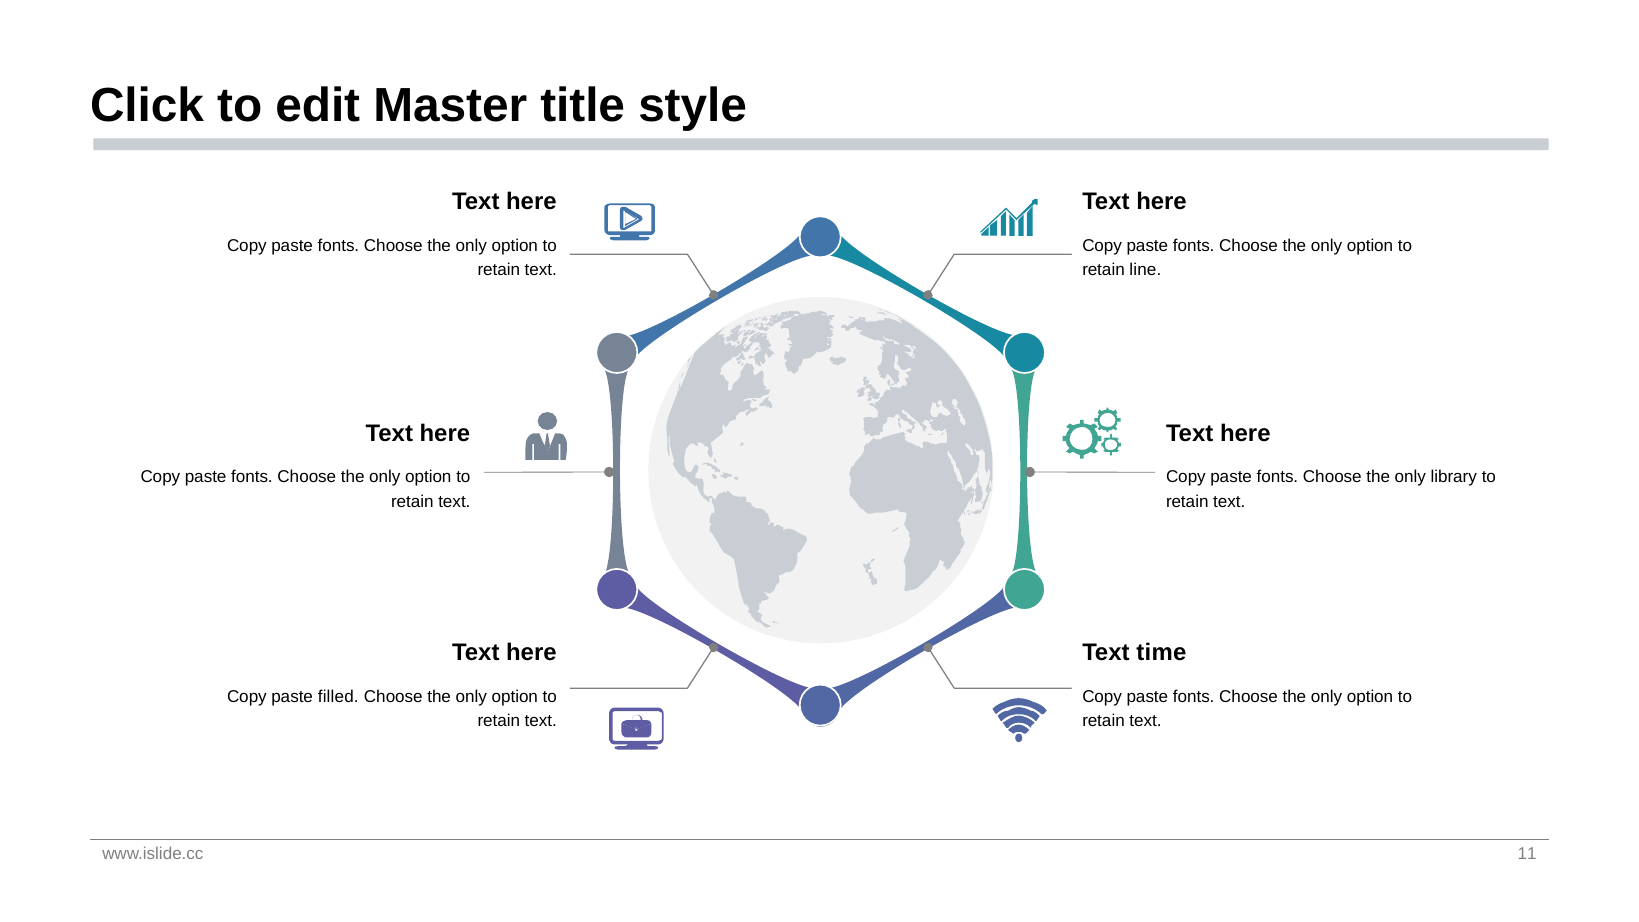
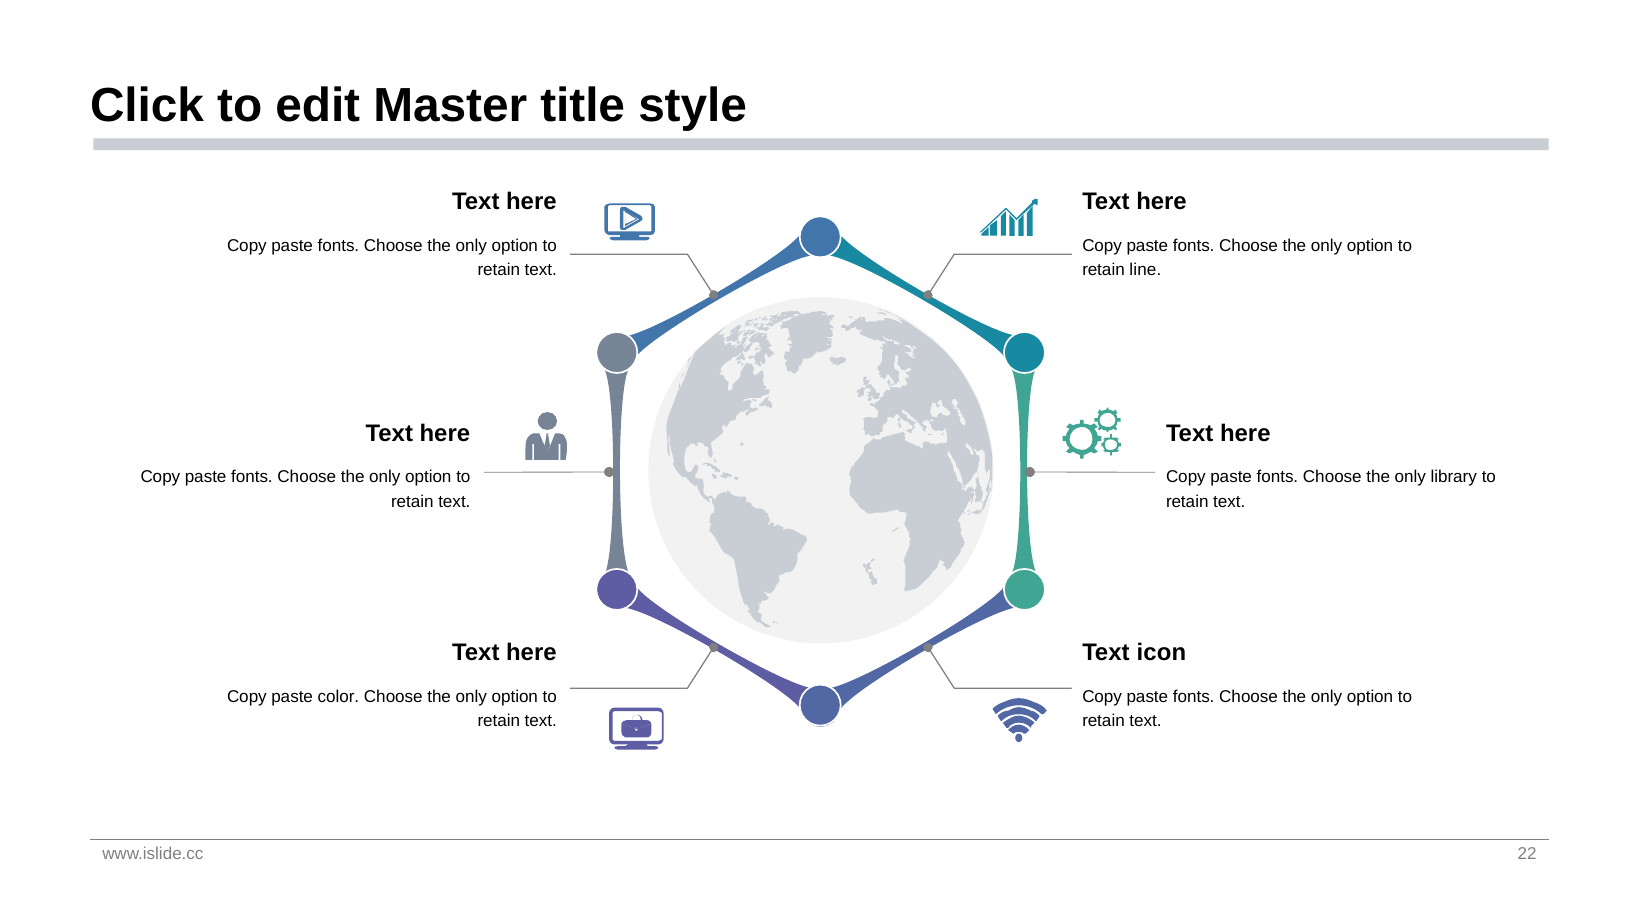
time: time -> icon (1161, 653)
filled: filled -> color (338, 697)
11: 11 -> 22 (1527, 854)
